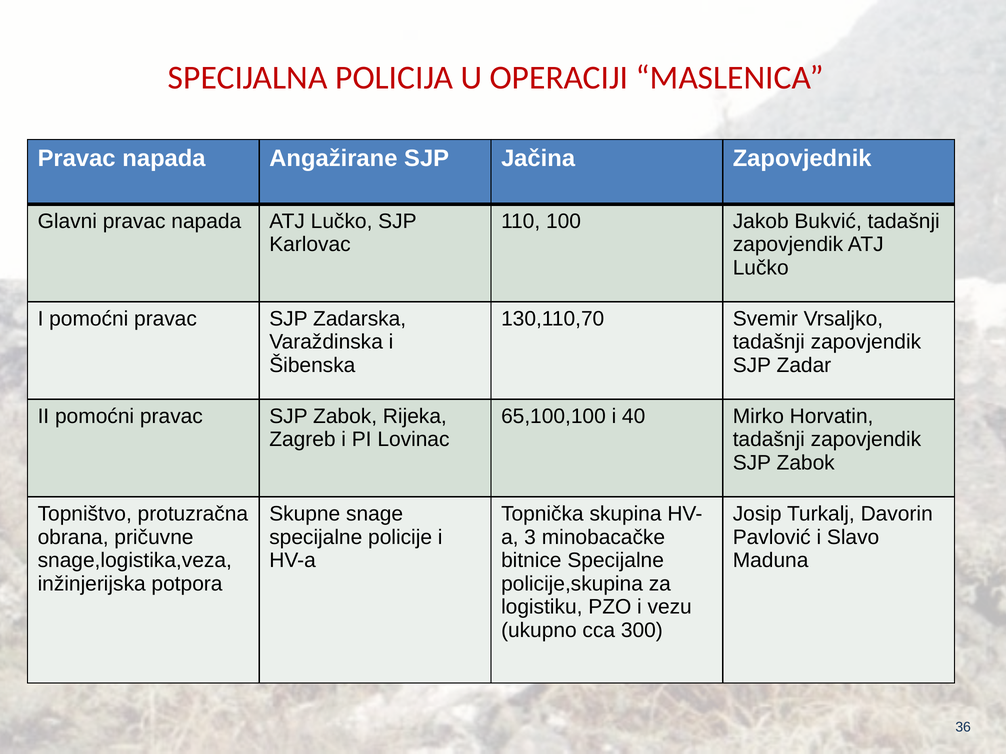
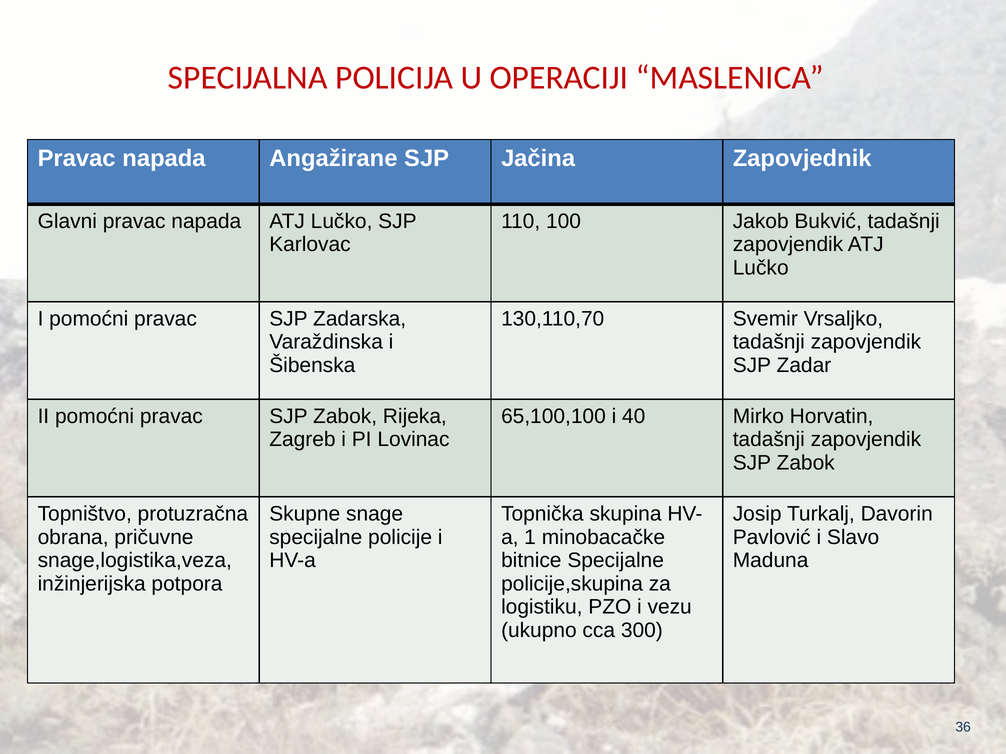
3: 3 -> 1 (530, 537)
